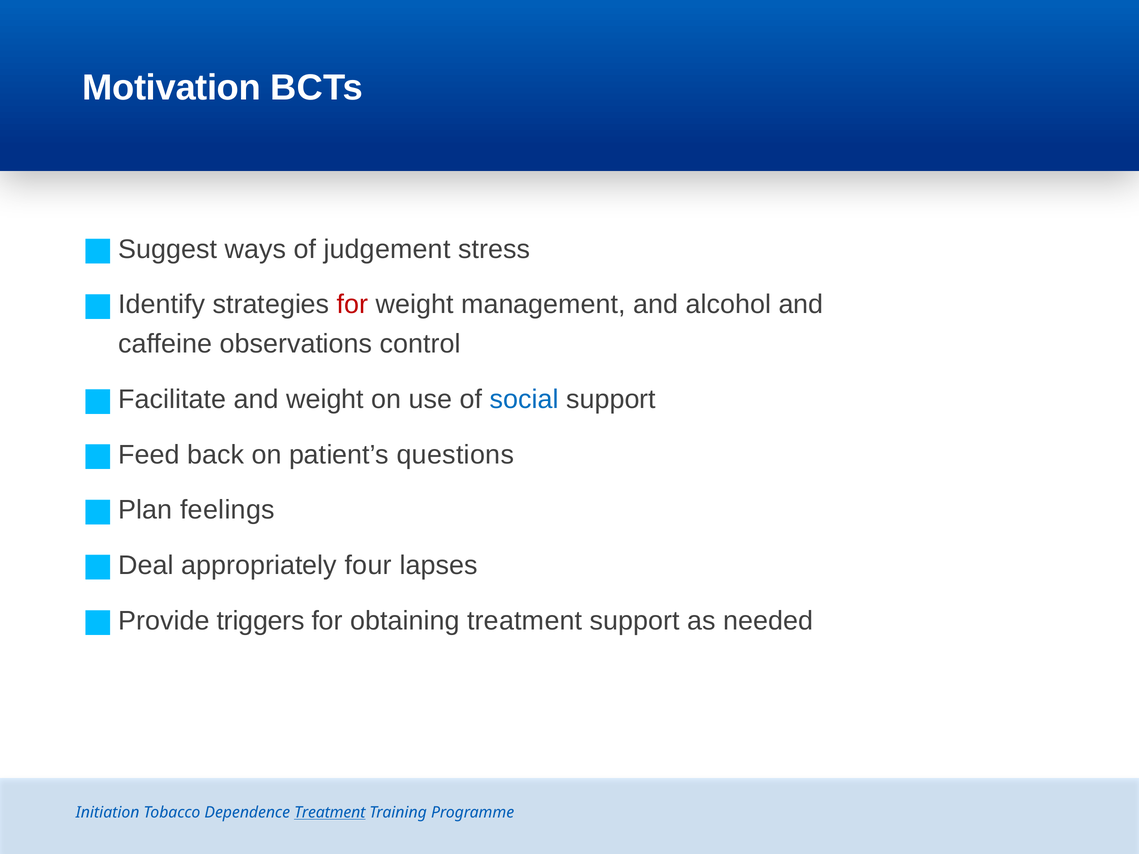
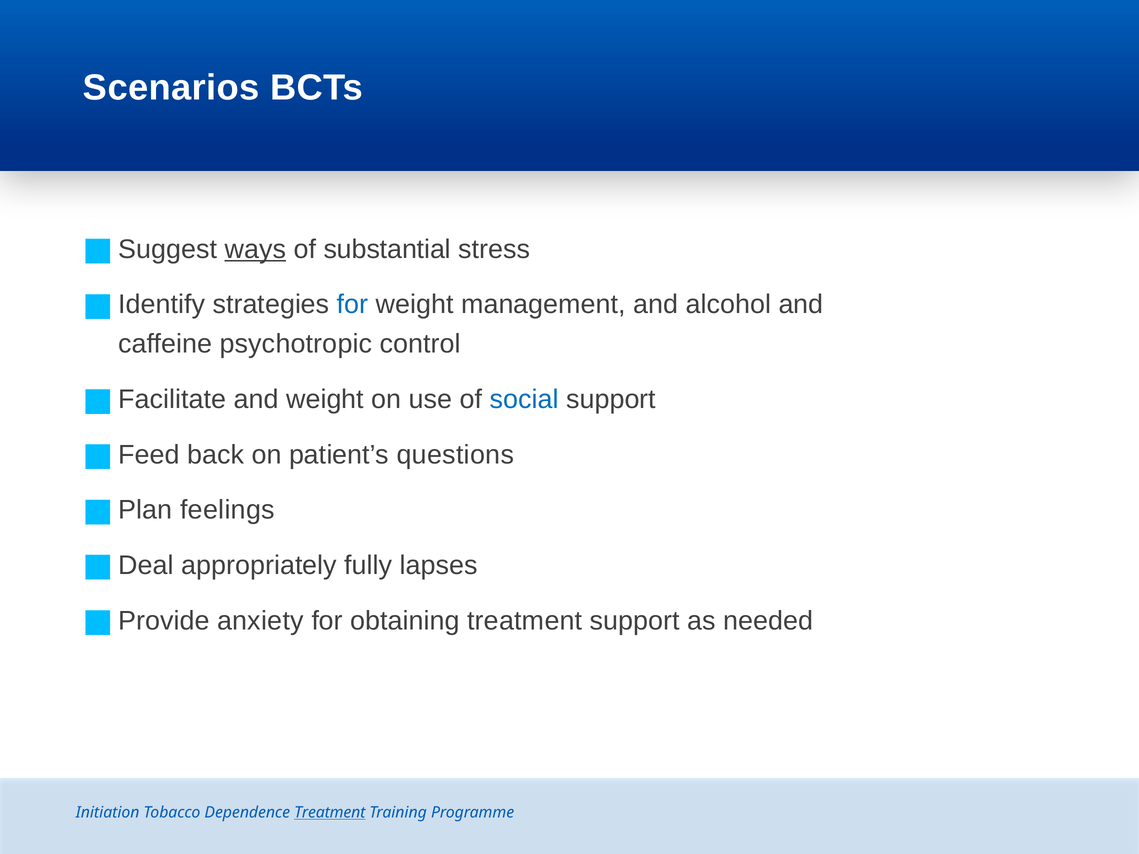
Motivation: Motivation -> Scenarios (171, 88)
ways underline: none -> present (255, 249)
judgement: judgement -> substantial (387, 249)
for colour: red -> blue (353, 305)
observations: observations -> psychotropic (296, 344)
four: four -> fully (368, 566)
triggers: triggers -> anxiety (260, 621)
